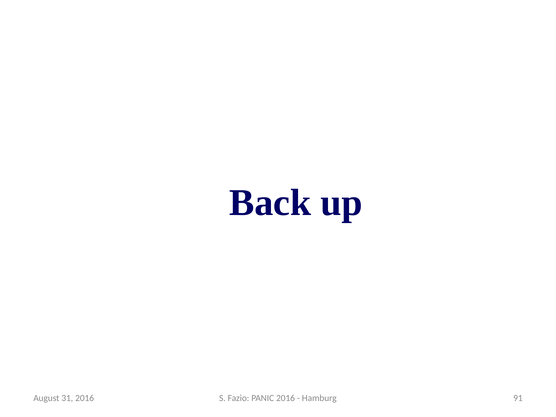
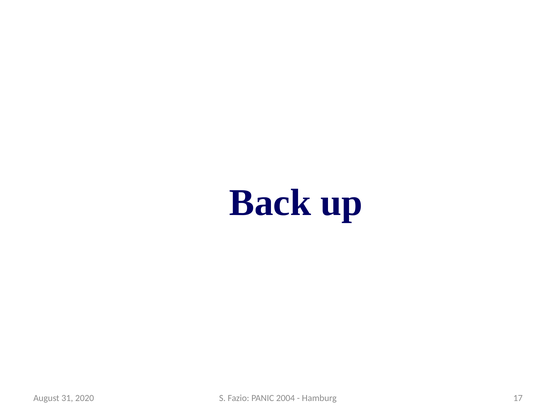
PANIC 2016: 2016 -> 2004 (286, 398)
91: 91 -> 17 (518, 398)
31 2016: 2016 -> 2020 (85, 398)
